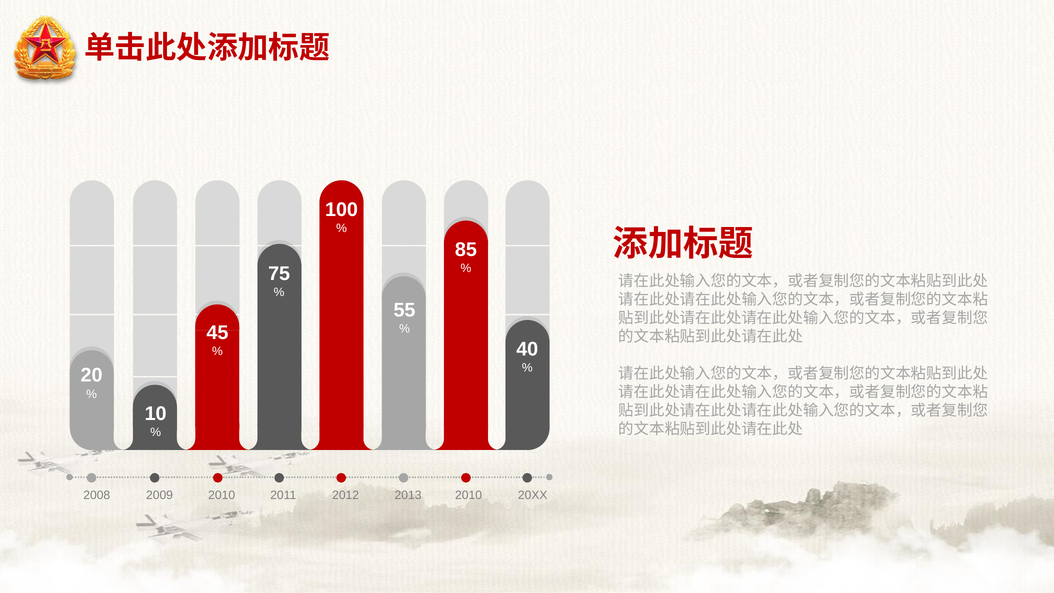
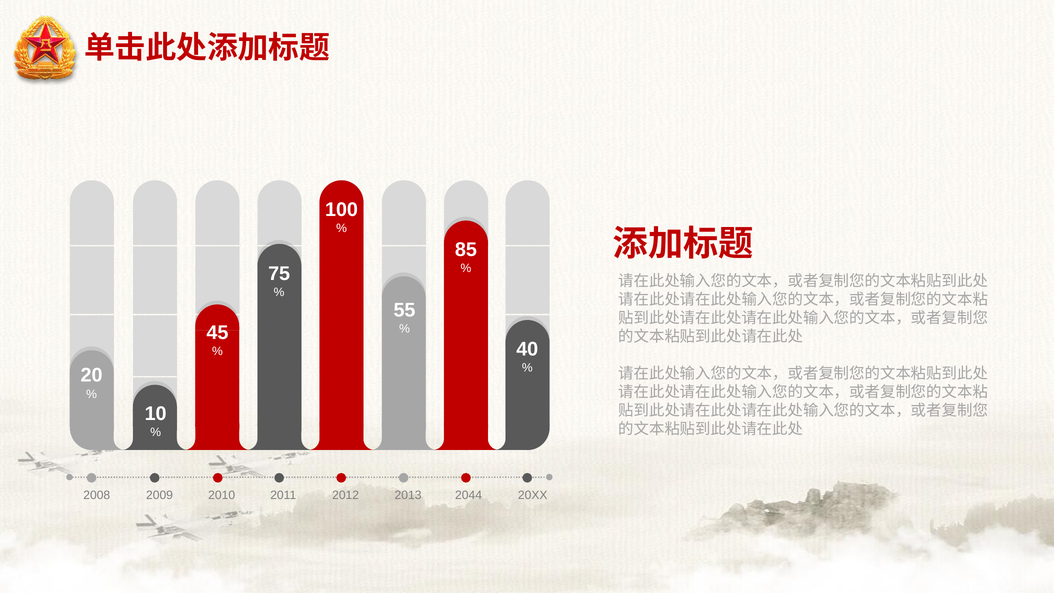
2010: 2010 -> 2044 (469, 495)
